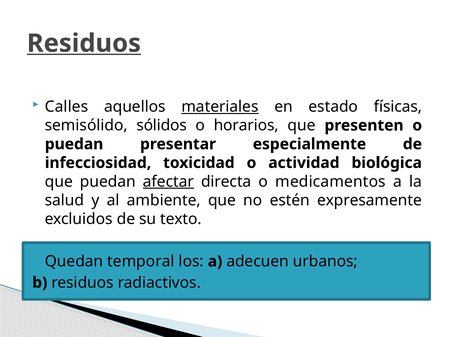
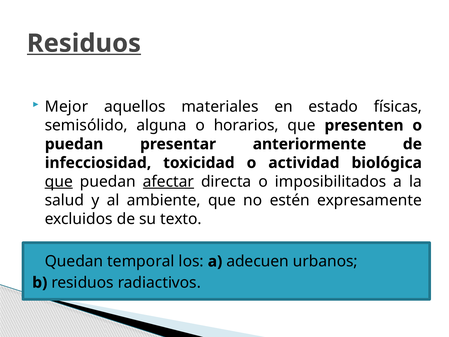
Calles: Calles -> Mejor (66, 107)
materiales underline: present -> none (220, 107)
sólidos: sólidos -> alguna (162, 125)
especialmente: especialmente -> anteriormente (309, 144)
que underline: none -> present (59, 181)
medicamentos: medicamentos -> imposibilitados (331, 181)
